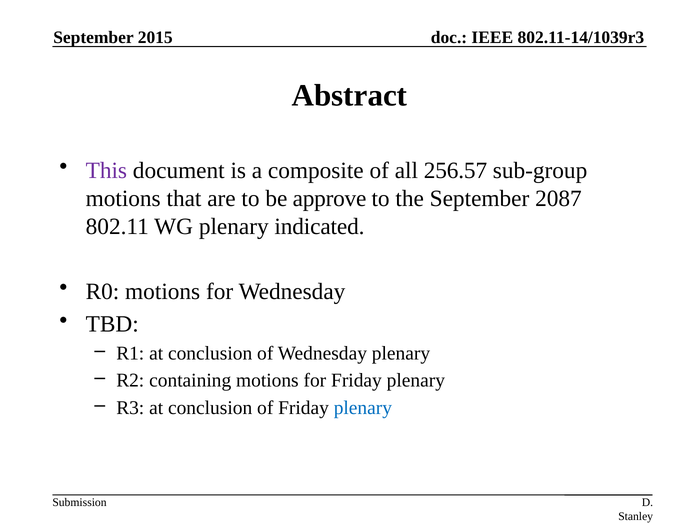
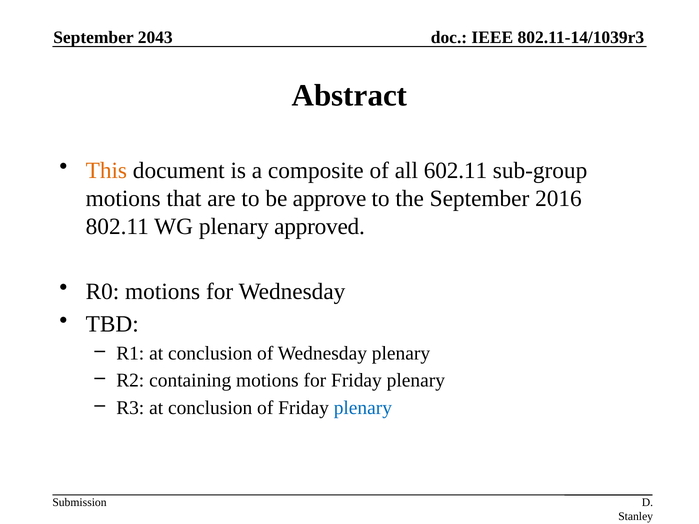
2015: 2015 -> 2043 (155, 37)
This colour: purple -> orange (106, 171)
256.57: 256.57 -> 602.11 (455, 171)
2087: 2087 -> 2016 (558, 199)
indicated: indicated -> approved (320, 227)
